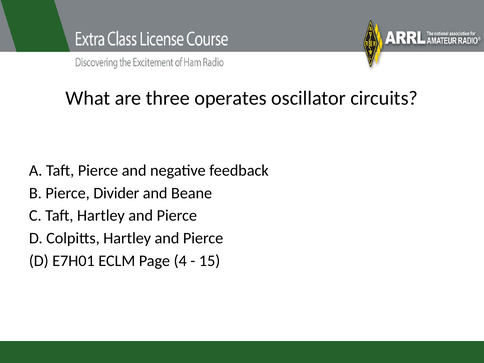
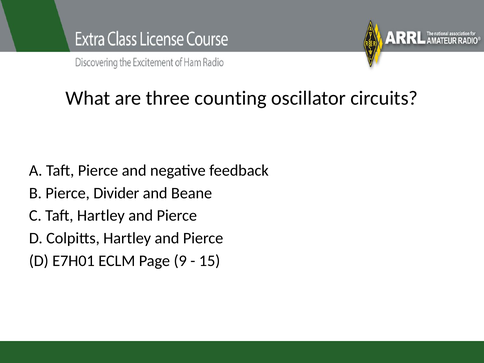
operates: operates -> counting (231, 98)
4: 4 -> 9 (180, 261)
